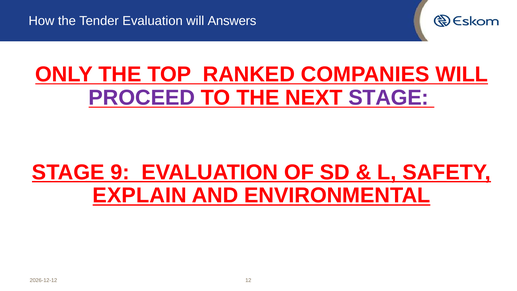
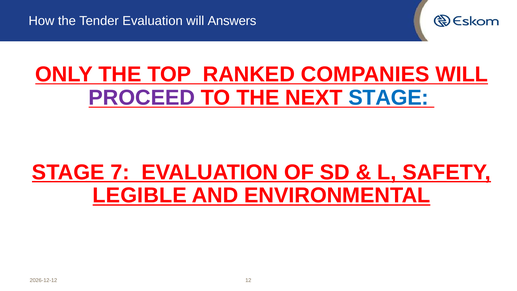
STAGE colour: purple -> blue (389, 98)
9: 9 -> 7 (120, 172)
EXPLAIN: EXPLAIN -> LEGIBLE (140, 195)
